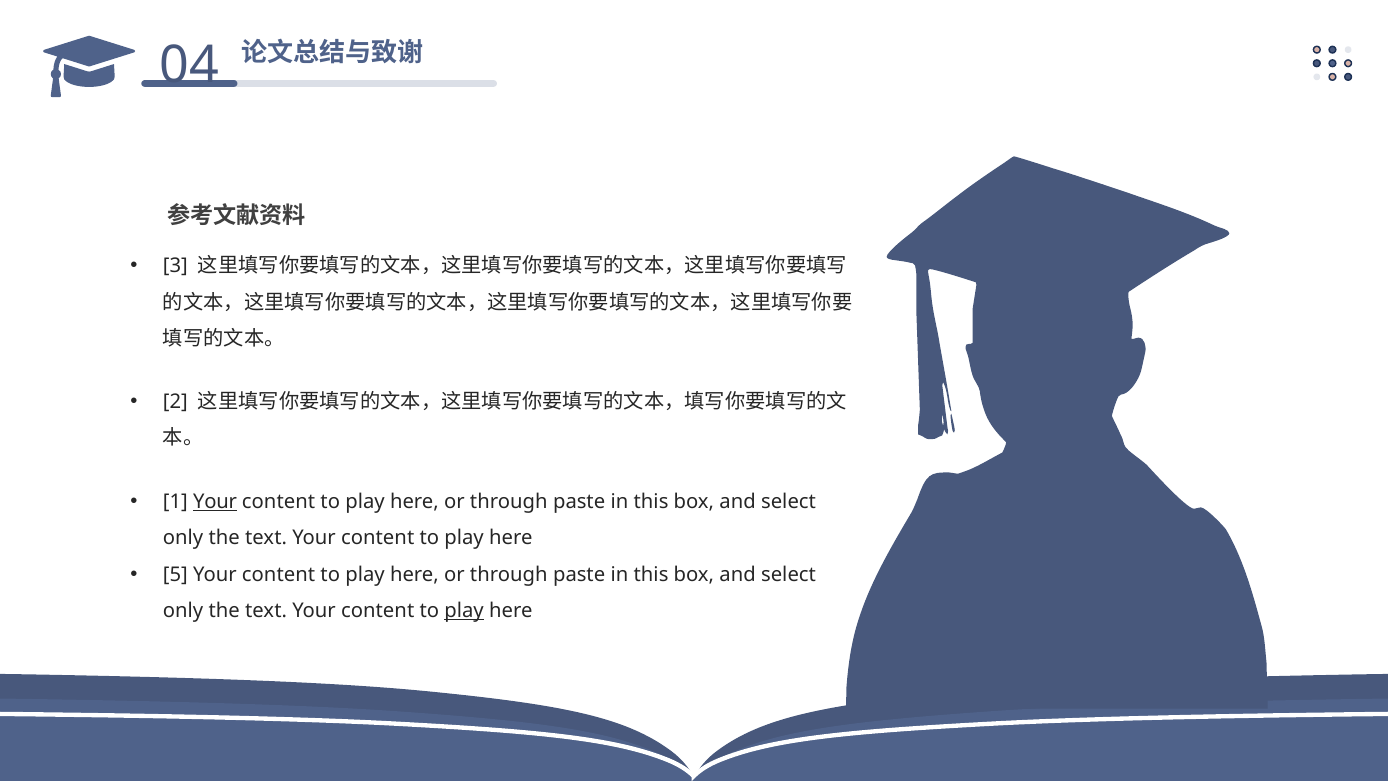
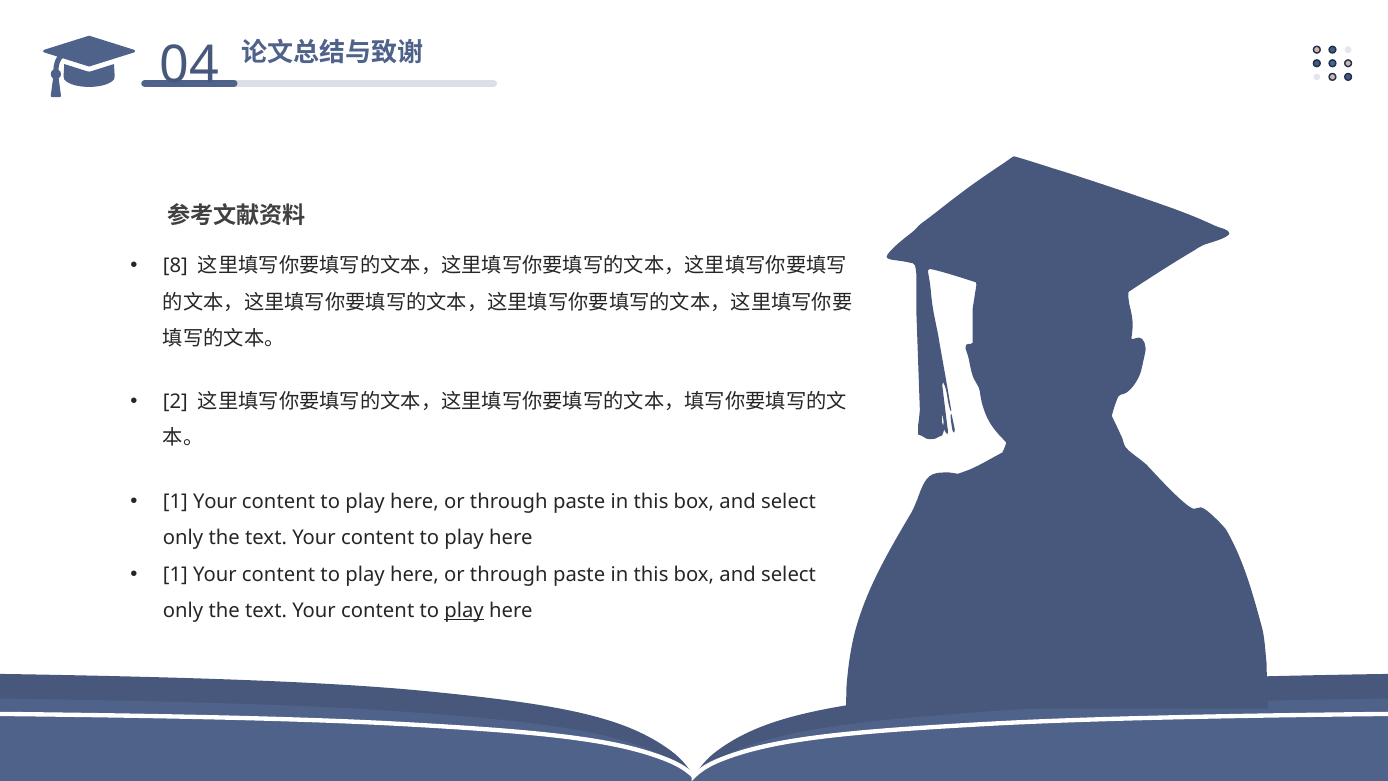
3: 3 -> 8 (175, 266)
Your underline: present -> none (215, 501)
5: 5 -> 1 (175, 574)
